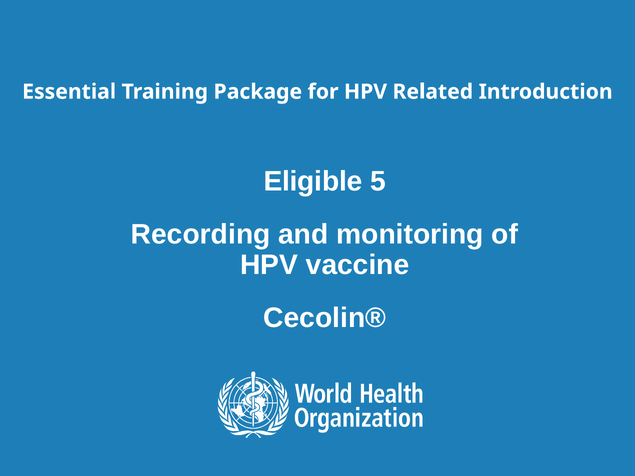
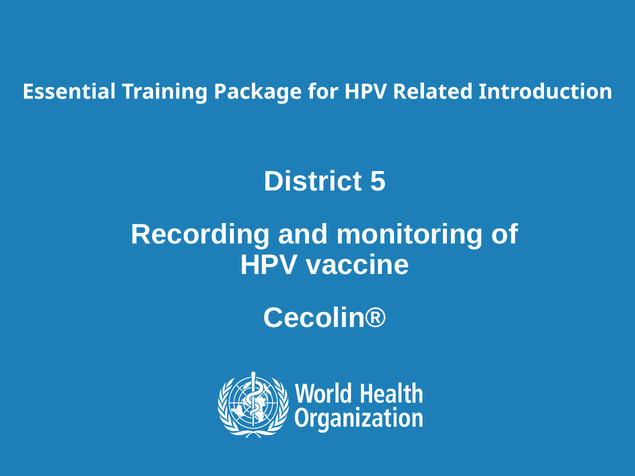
Eligible: Eligible -> District (313, 182)
